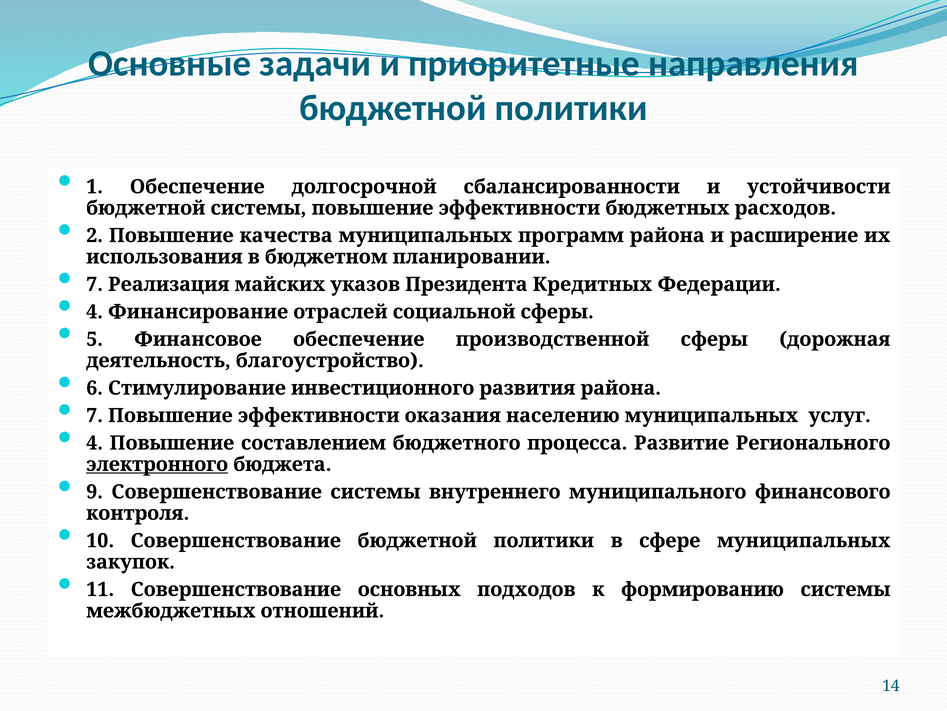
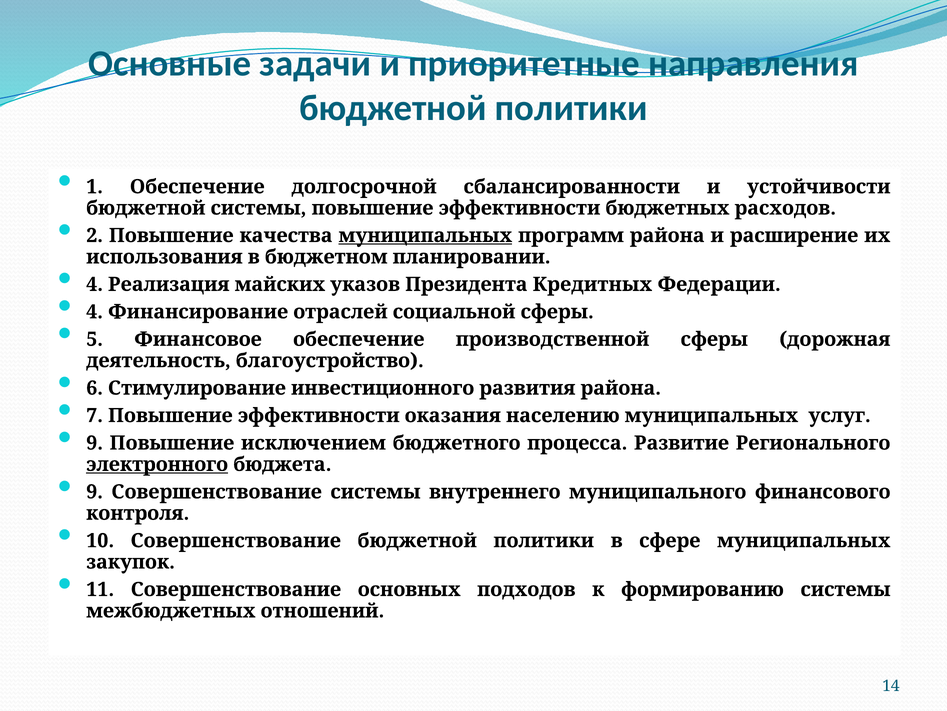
муниципальных underline: none -> present (425, 235)
7: 7 -> 4 (95, 284)
4: 4 -> 9 (95, 443)
составлением: составлением -> исключением (313, 443)
